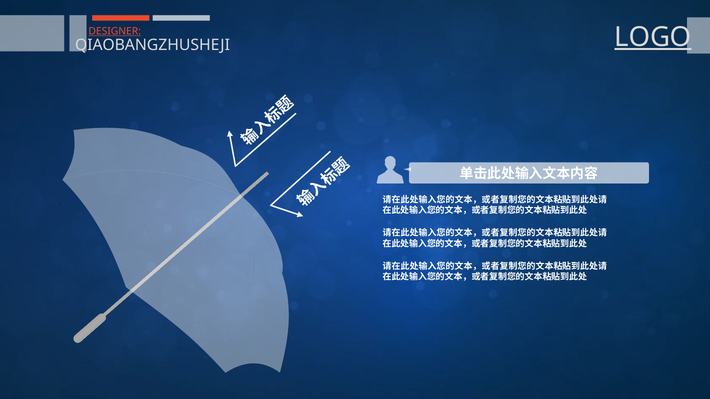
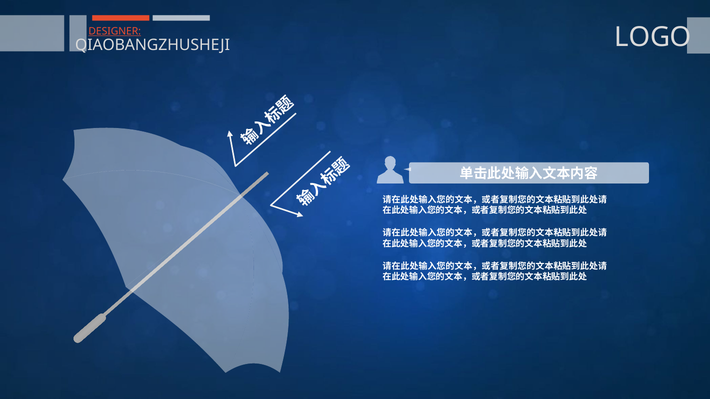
LOGO underline: present -> none (653, 37)
